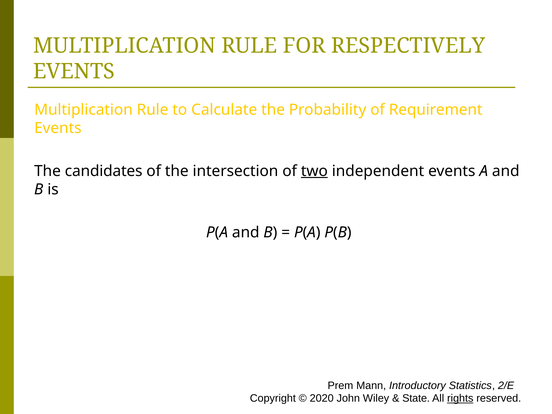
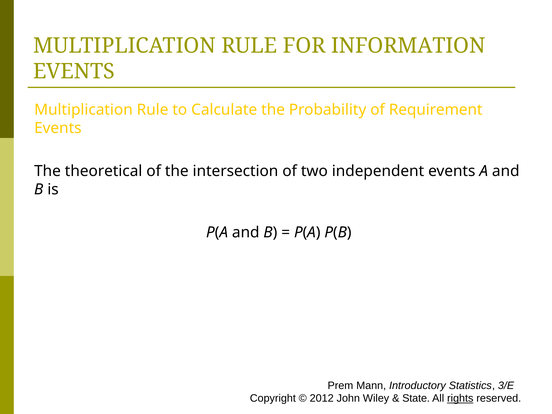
RESPECTIVELY: RESPECTIVELY -> INFORMATION (408, 46)
candidates: candidates -> theoretical (104, 171)
two underline: present -> none (314, 171)
2/E: 2/E -> 3/E (506, 386)
2020: 2020 -> 2012 (322, 398)
